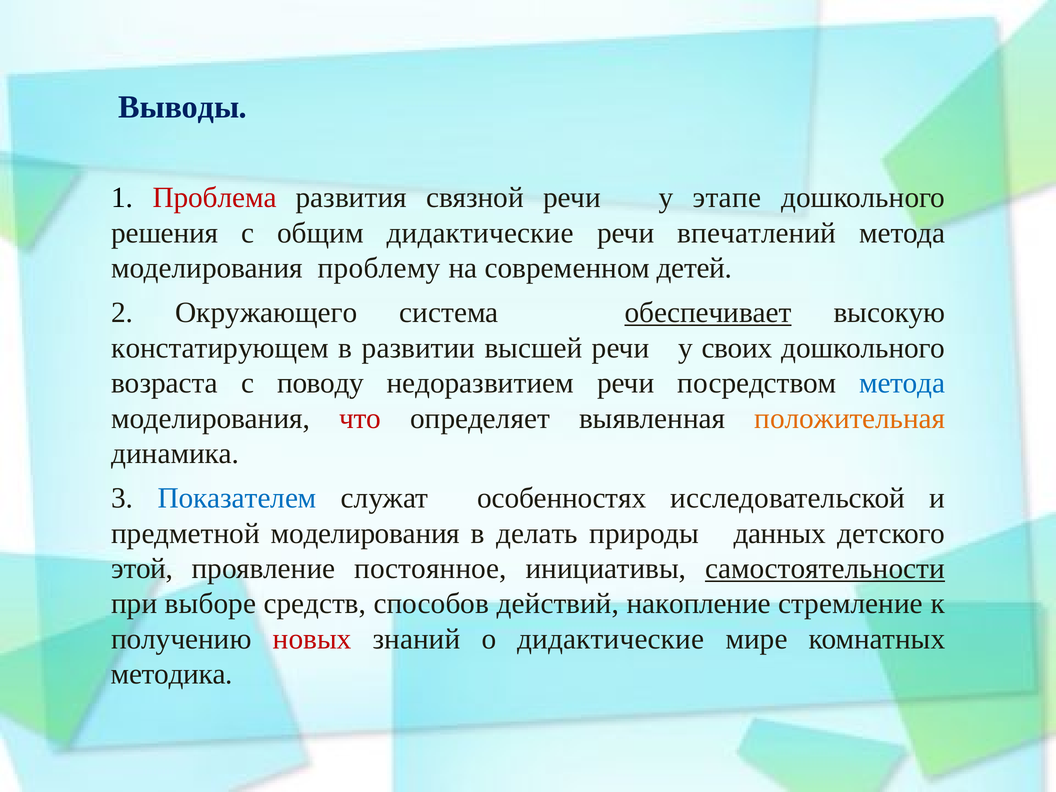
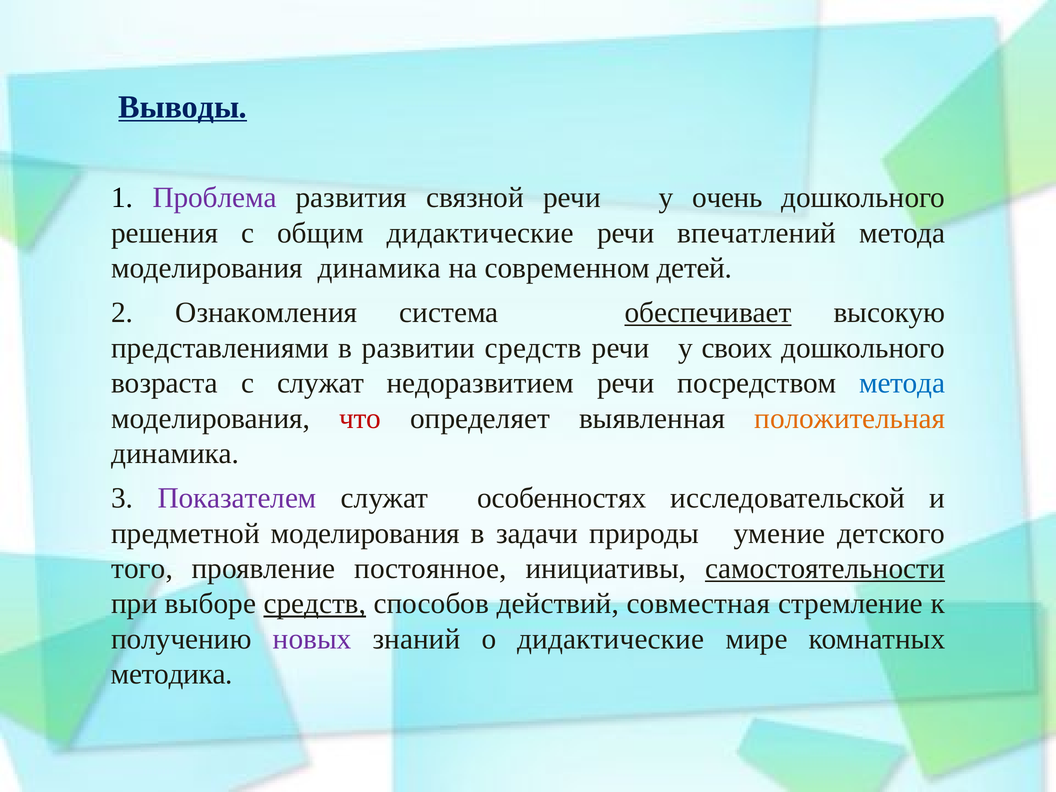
Выводы underline: none -> present (183, 107)
Проблема colour: red -> purple (215, 198)
этапе: этапе -> очень (727, 198)
моделирования проблему: проблему -> динамика (379, 268)
Окружающего: Окружающего -> Ознакомления (266, 313)
констатирующем: констатирующем -> представлениями (220, 348)
развитии высшей: высшей -> средств (533, 348)
с поводу: поводу -> служат (321, 383)
Показателем colour: blue -> purple (237, 498)
делать: делать -> задачи (537, 533)
данных: данных -> умение (780, 533)
этой: этой -> того (142, 569)
средств underline: none -> present (315, 604)
накопление: накопление -> совместная (698, 604)
новых colour: red -> purple (312, 639)
